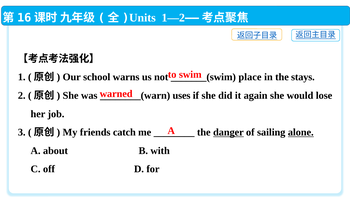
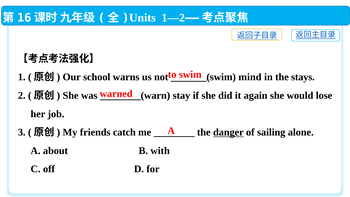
place: place -> mind (250, 77)
uses: uses -> stay (181, 95)
alone underline: present -> none (301, 132)
